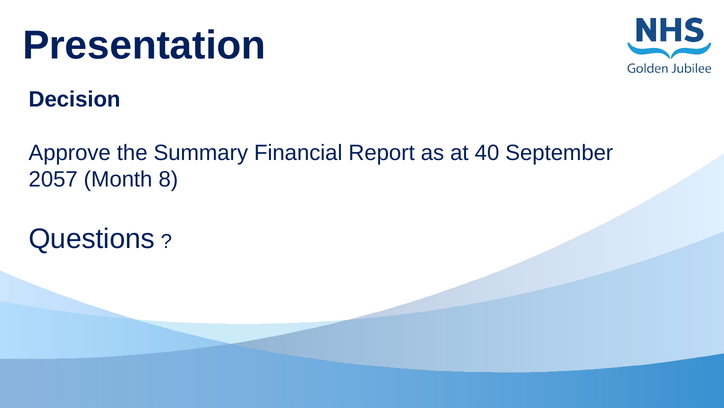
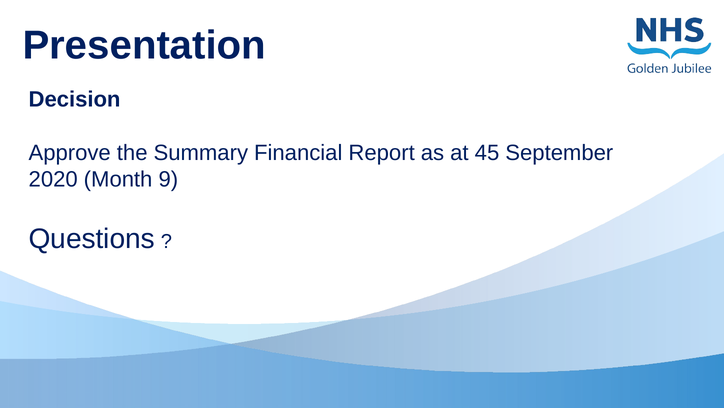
40: 40 -> 45 (487, 152)
2057: 2057 -> 2020 (53, 179)
8: 8 -> 9 (168, 179)
